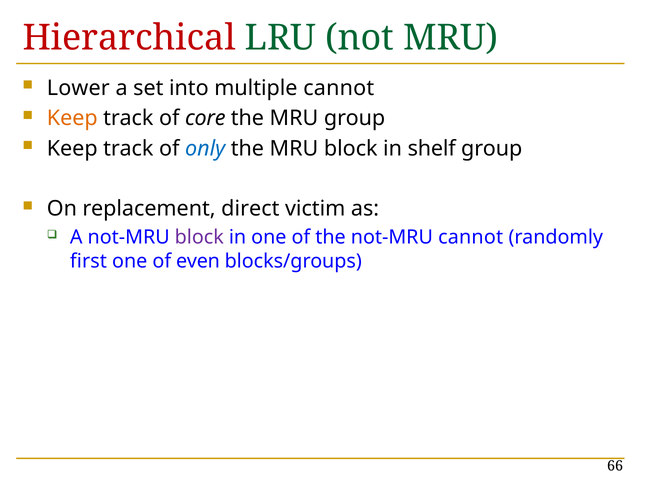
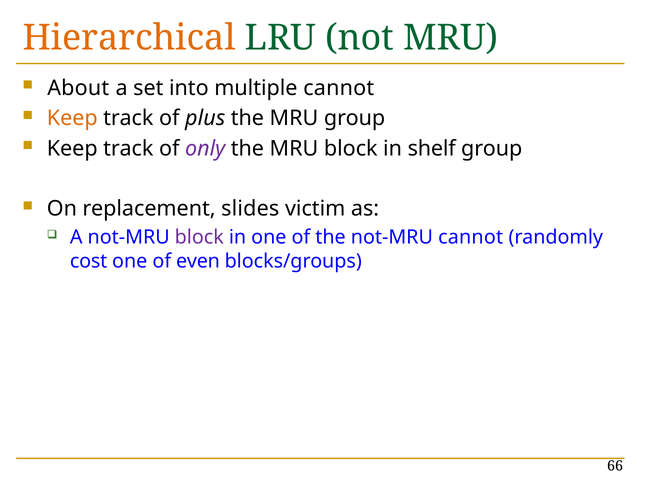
Hierarchical colour: red -> orange (129, 38)
Lower: Lower -> About (78, 88)
core: core -> plus (205, 118)
only colour: blue -> purple (205, 148)
direct: direct -> slides (250, 209)
first: first -> cost (89, 261)
